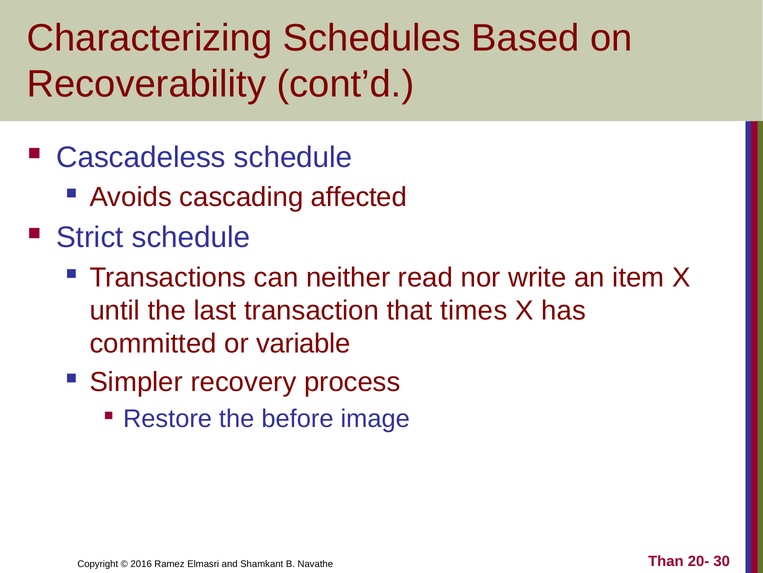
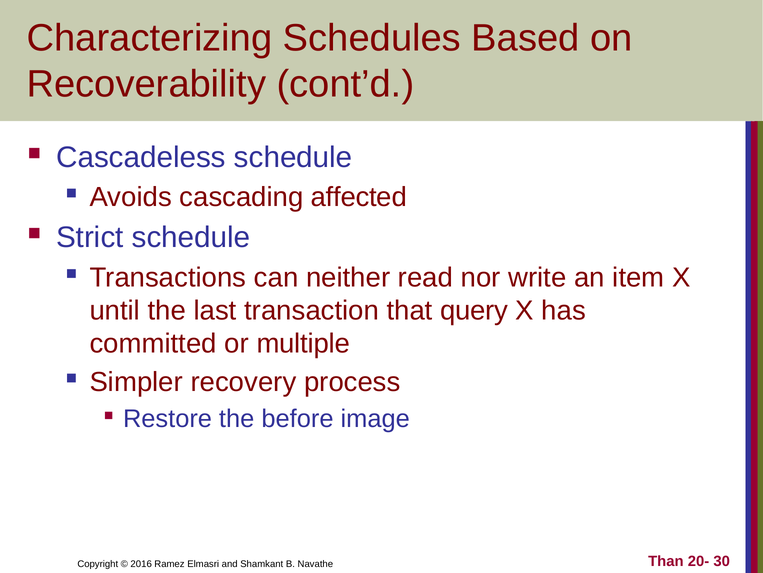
times: times -> query (474, 310)
variable: variable -> multiple (303, 343)
